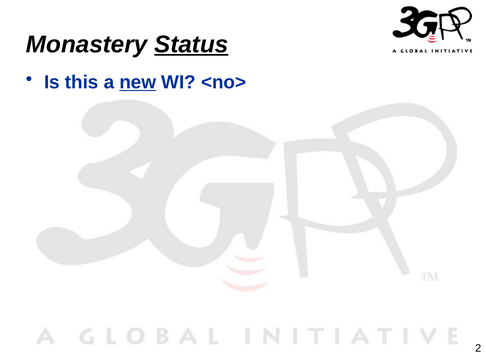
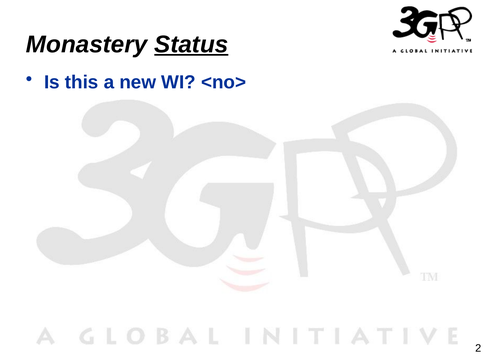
new underline: present -> none (138, 82)
